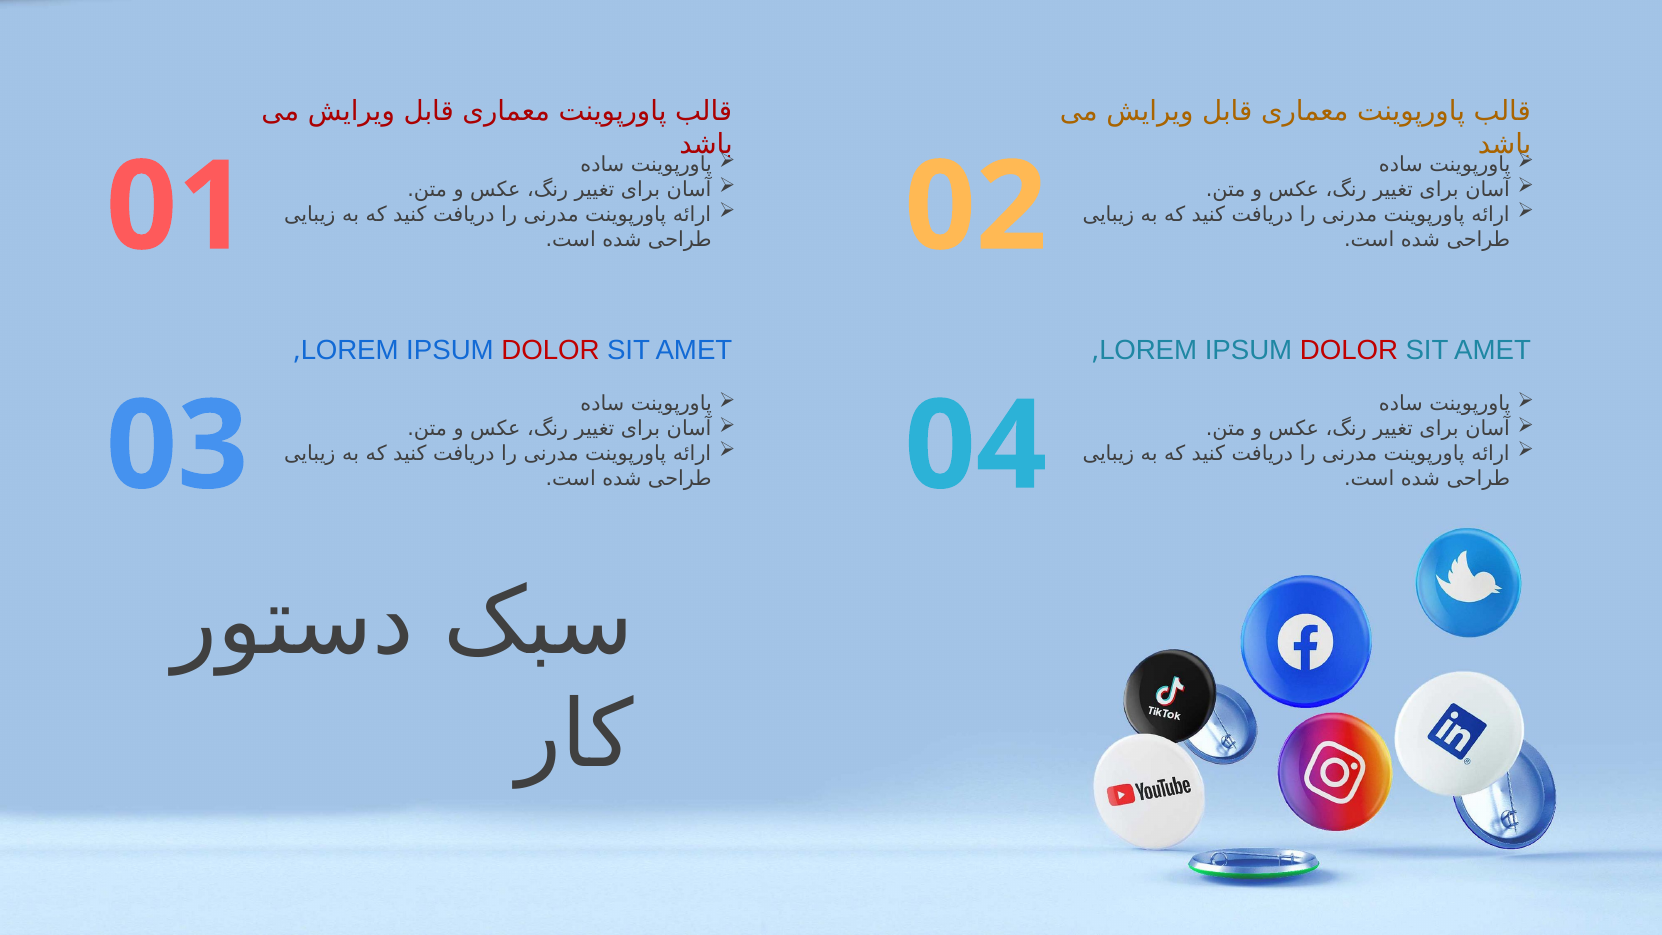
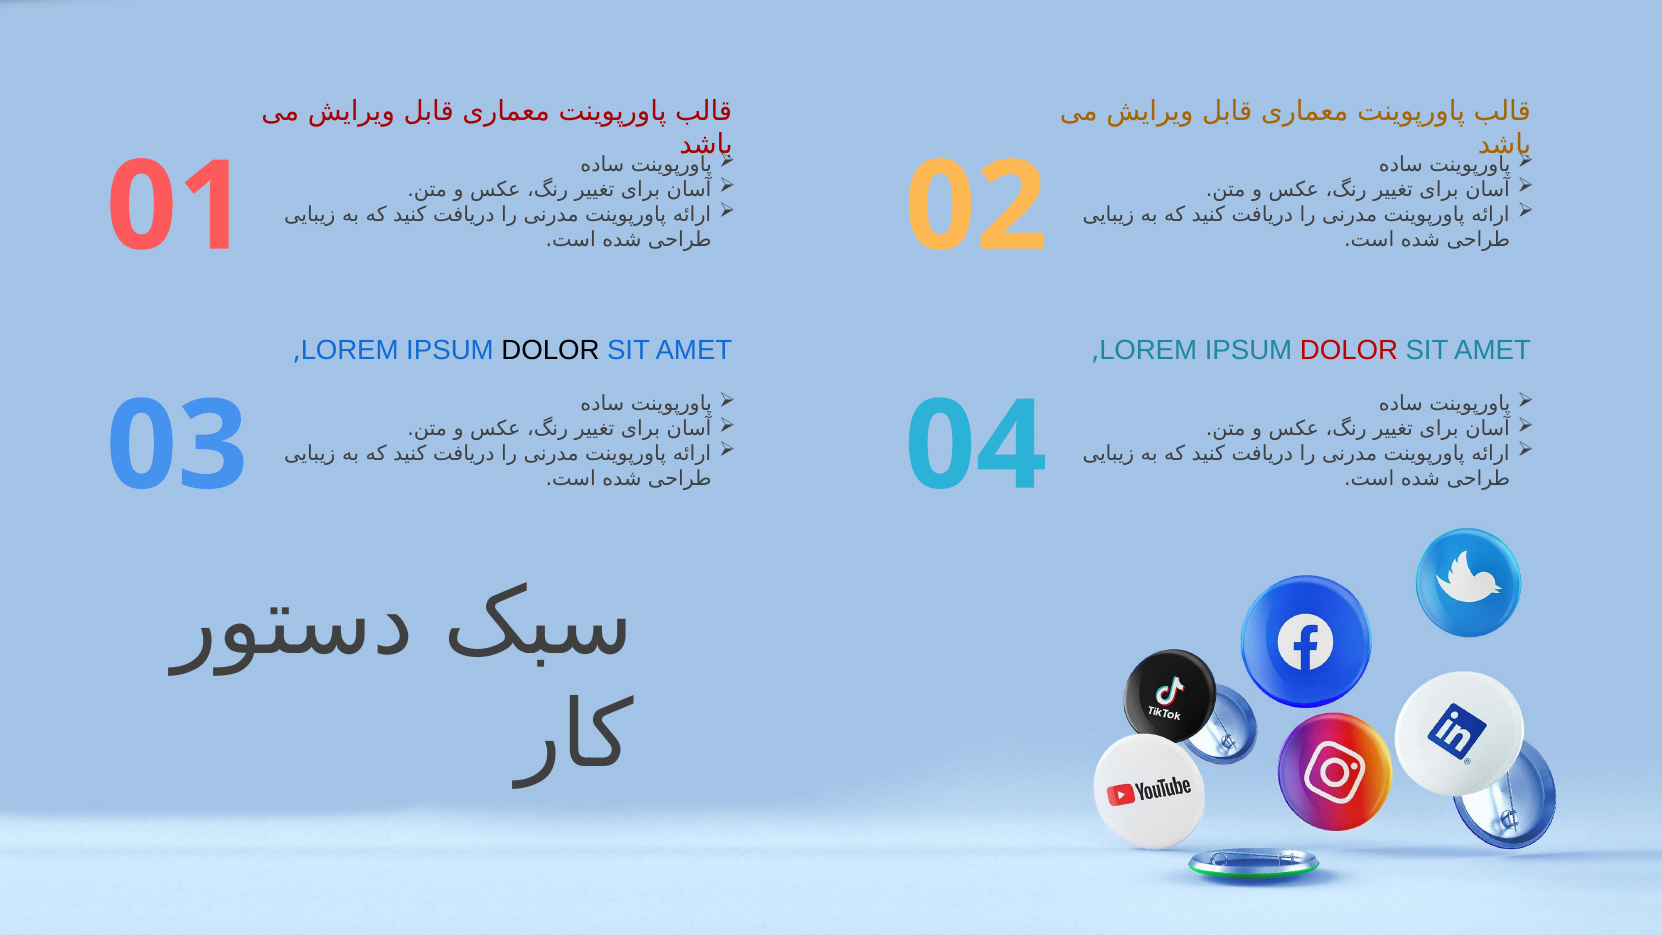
DOLOR colour: red -> black (551, 350)
